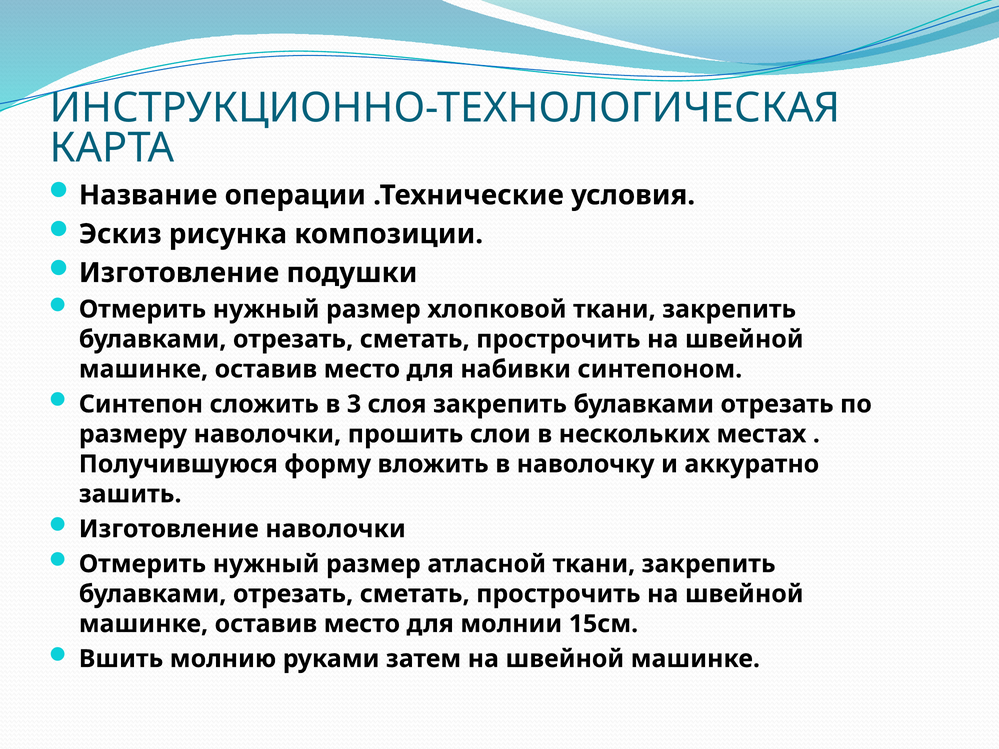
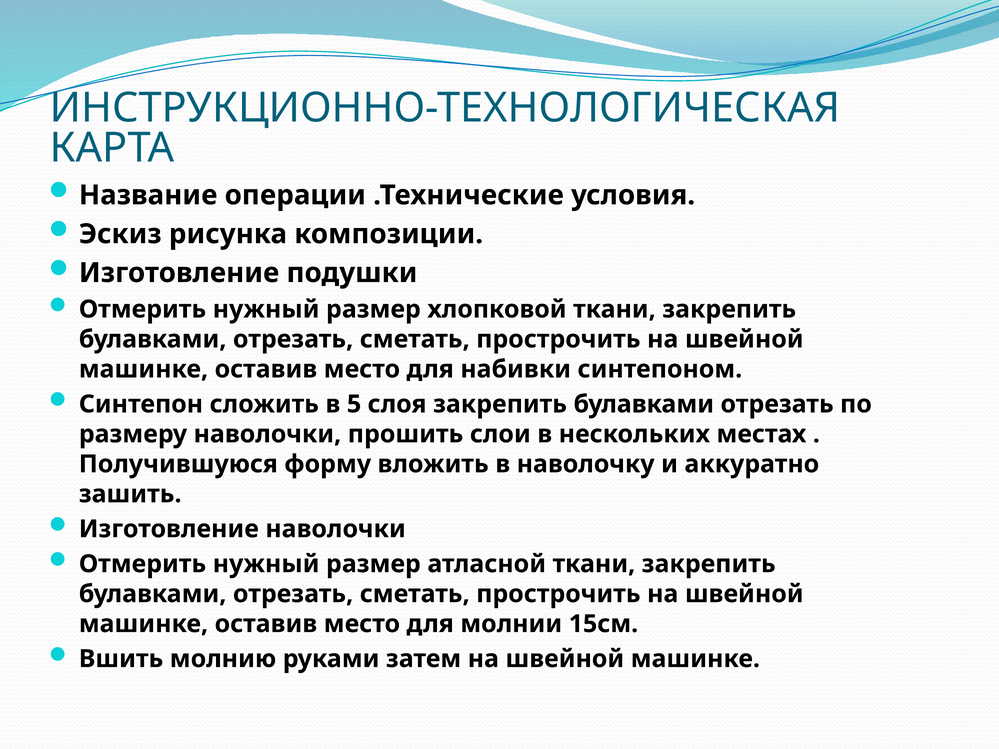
3: 3 -> 5 (354, 404)
